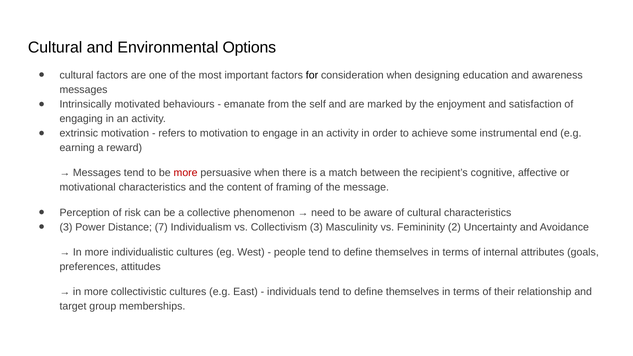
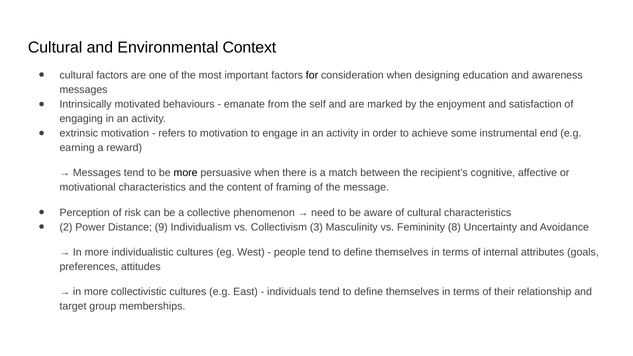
Options: Options -> Context (249, 48)
more colour: red -> black (186, 173)
3: 3 -> 2 (66, 227)
7: 7 -> 9 (161, 227)
2: 2 -> 8 (454, 227)
